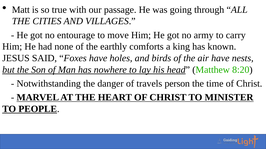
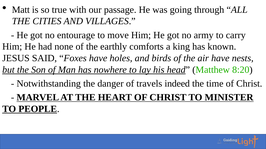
person: person -> indeed (177, 84)
